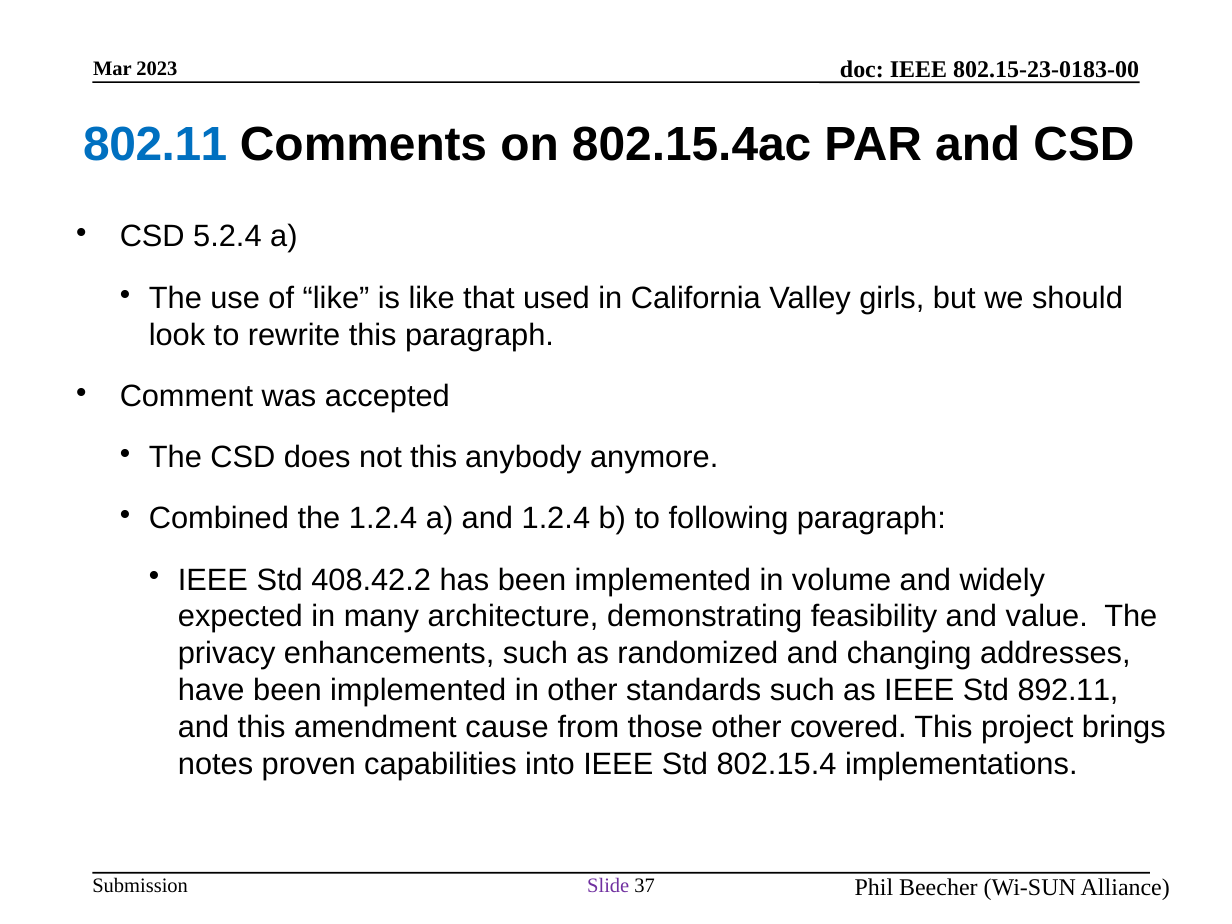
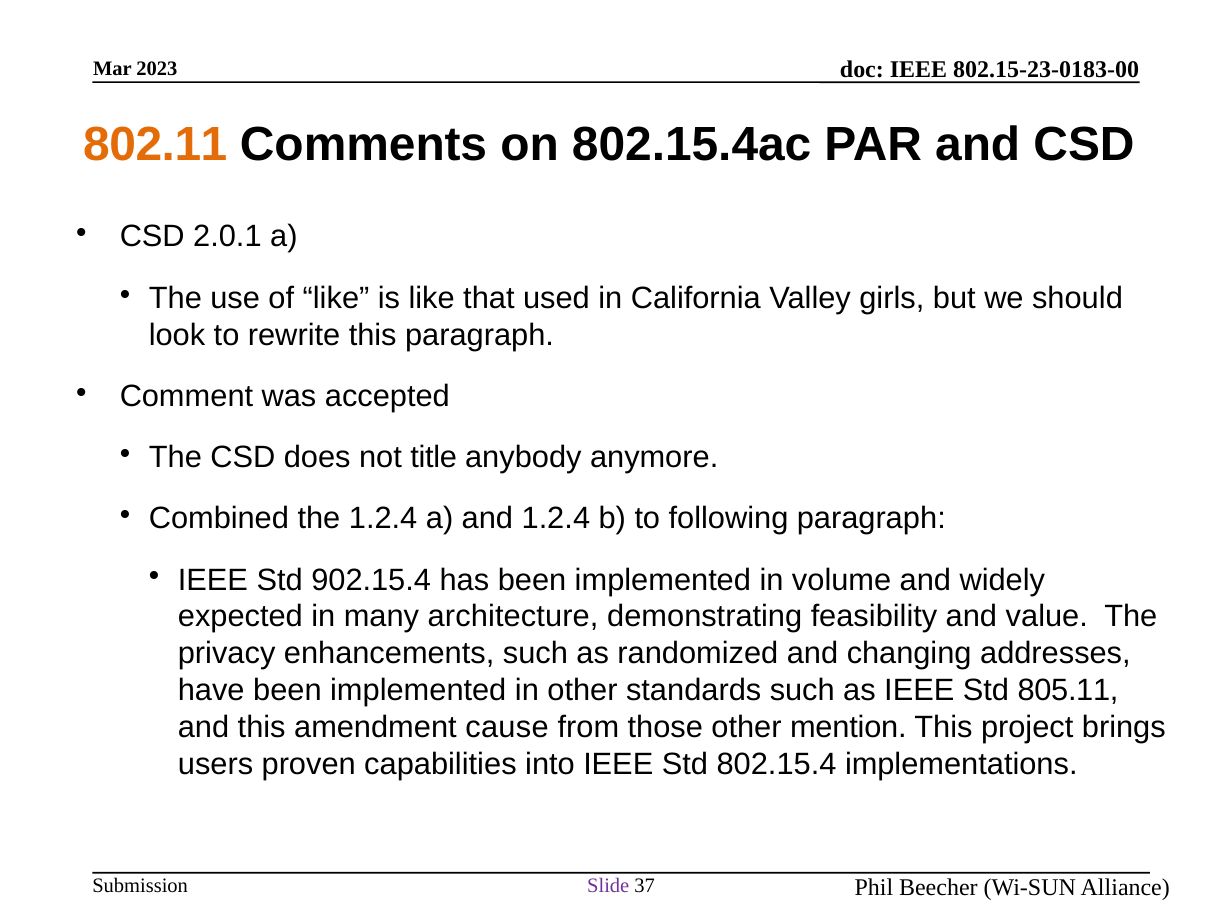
802.11 colour: blue -> orange (155, 145)
5.2.4: 5.2.4 -> 2.0.1 (227, 237)
not this: this -> title (434, 457)
408.42.2: 408.42.2 -> 902.15.4 (371, 580)
892.11: 892.11 -> 805.11 (1068, 691)
covered: covered -> mention (848, 728)
notes: notes -> users (216, 765)
